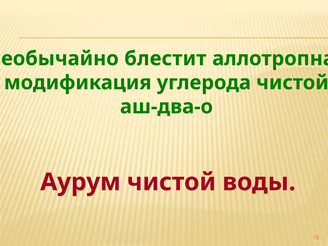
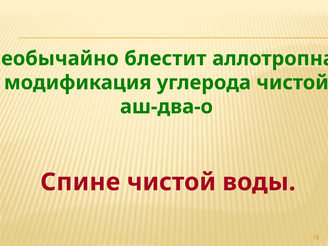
Аурум: Аурум -> Спине (80, 182)
